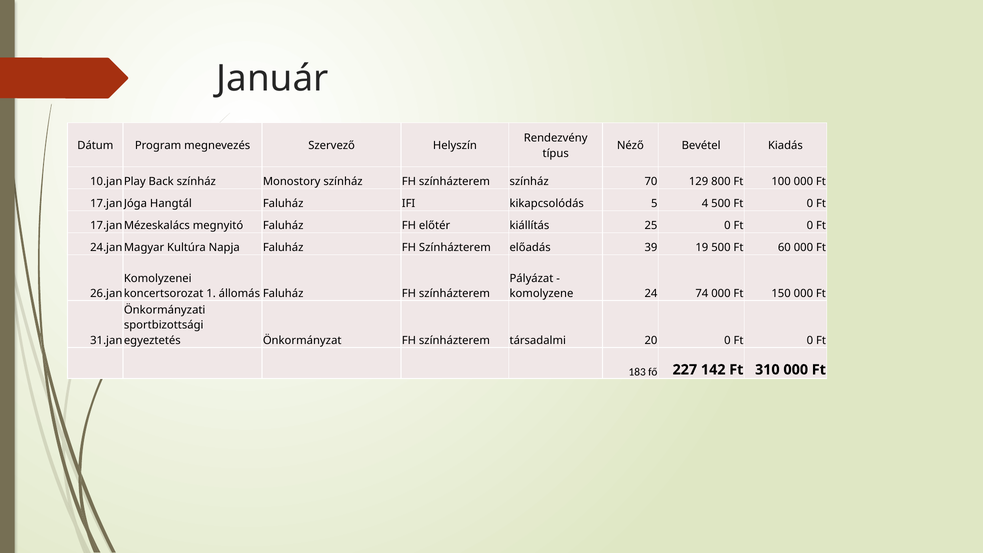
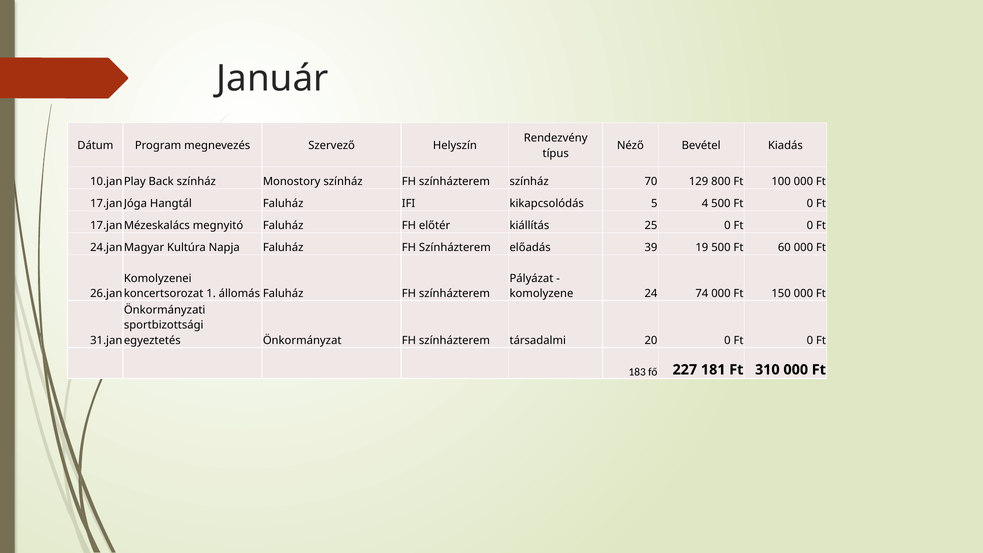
142: 142 -> 181 (713, 370)
